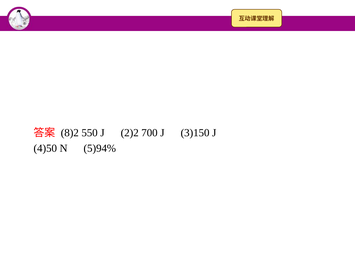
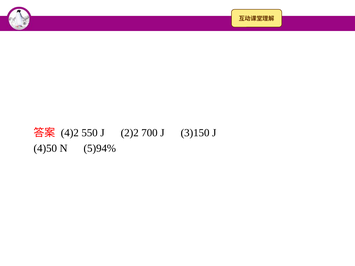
8)2: 8)2 -> 4)2 (70, 133)
